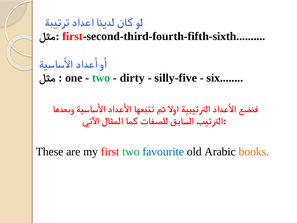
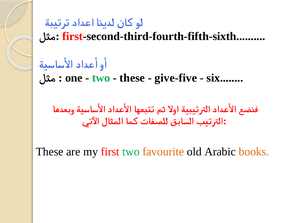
dirty: dirty -> these (132, 78)
silly-five: silly-five -> give-five (176, 78)
favourite colour: blue -> orange (163, 152)
